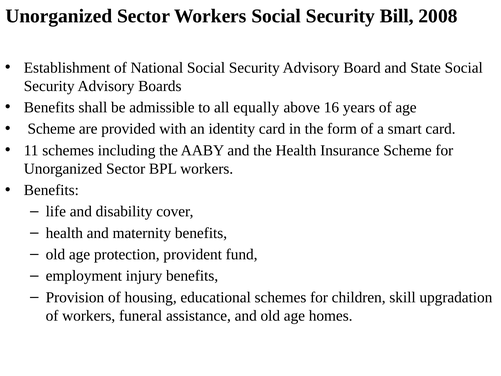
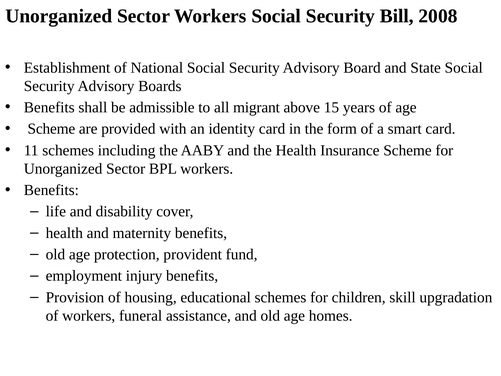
equally: equally -> migrant (256, 107)
16: 16 -> 15 (331, 107)
